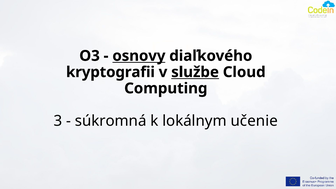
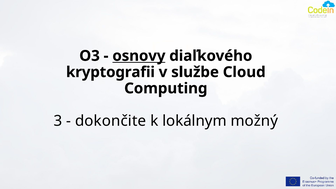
službe underline: present -> none (195, 72)
súkromná: súkromná -> dokončite (111, 121)
učenie: učenie -> možný (254, 121)
